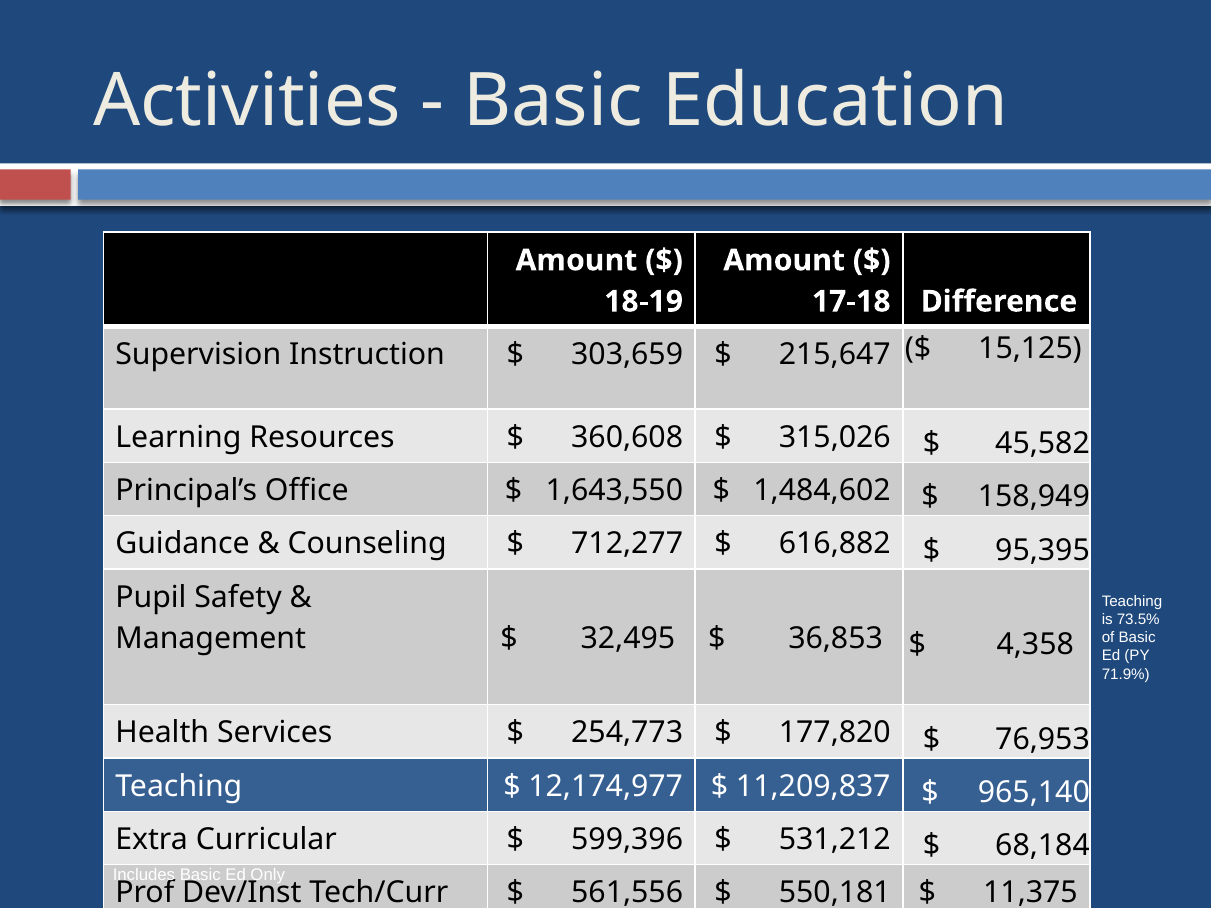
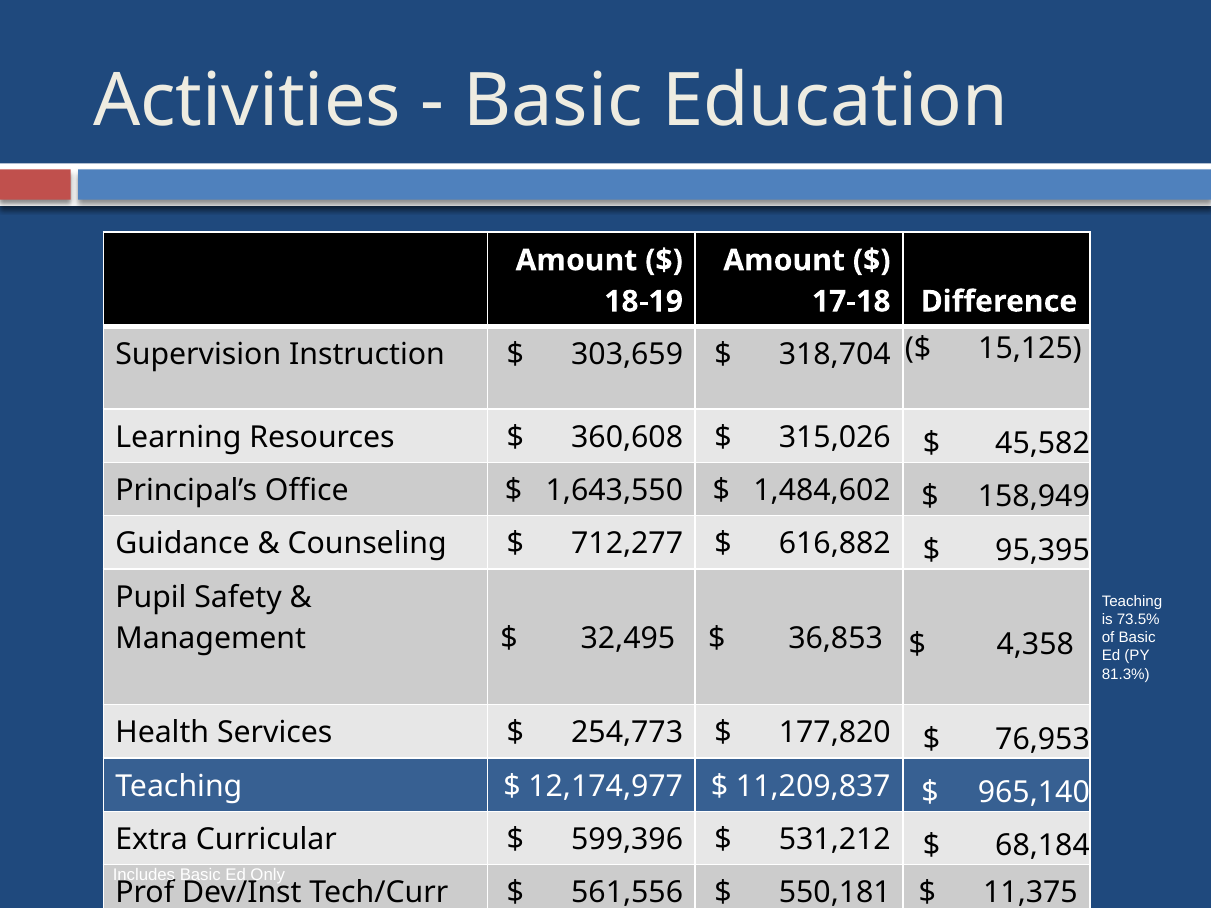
215,647: 215,647 -> 318,704 (835, 355)
71.9%: 71.9% -> 81.3% (1126, 674)
